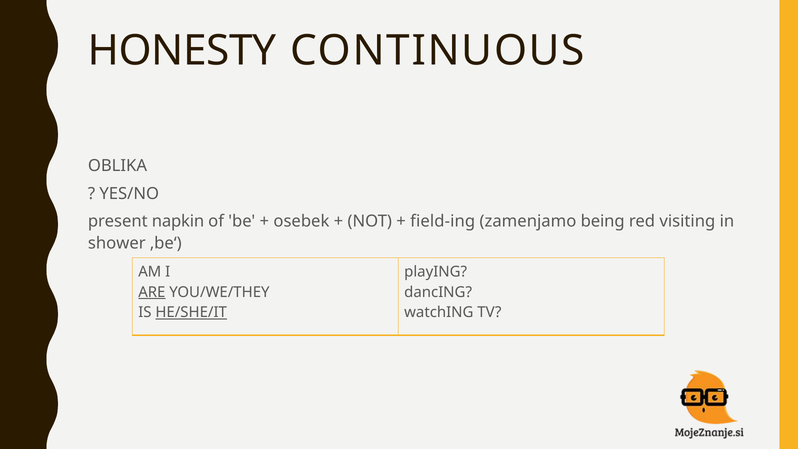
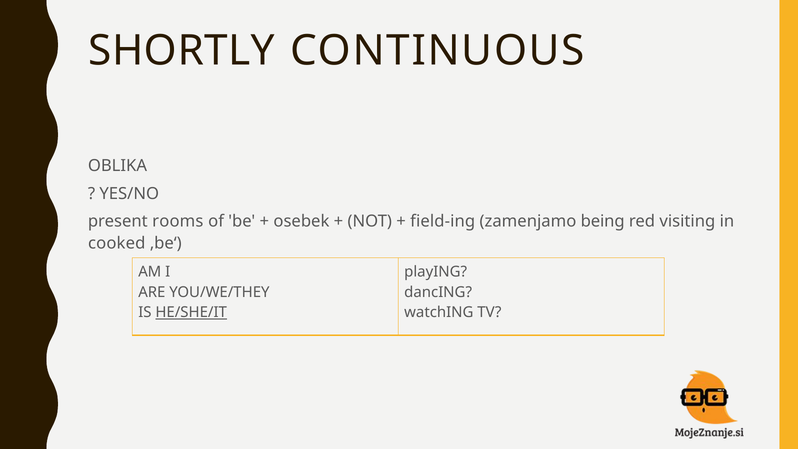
HONESTY: HONESTY -> SHORTLY (182, 51)
napkin: napkin -> rooms (178, 221)
shower: shower -> cooked (117, 243)
ARE underline: present -> none (152, 292)
